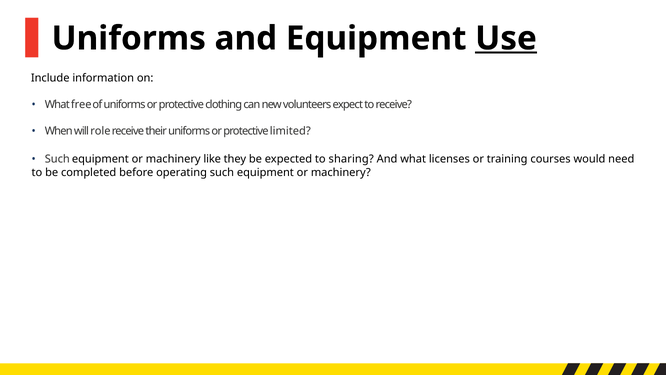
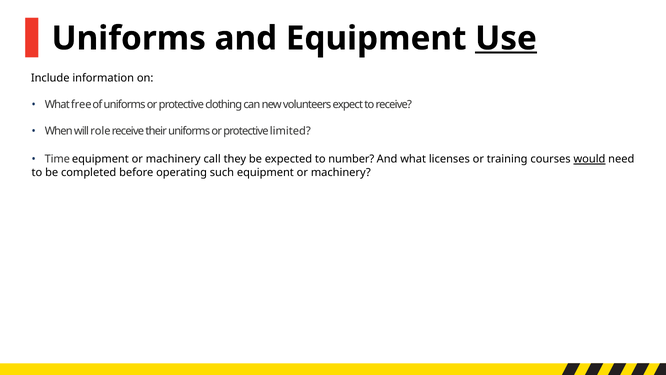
Such: Such -> Time (57, 159)
like: like -> call (212, 159)
sharing: sharing -> number (351, 159)
would underline: none -> present (589, 159)
